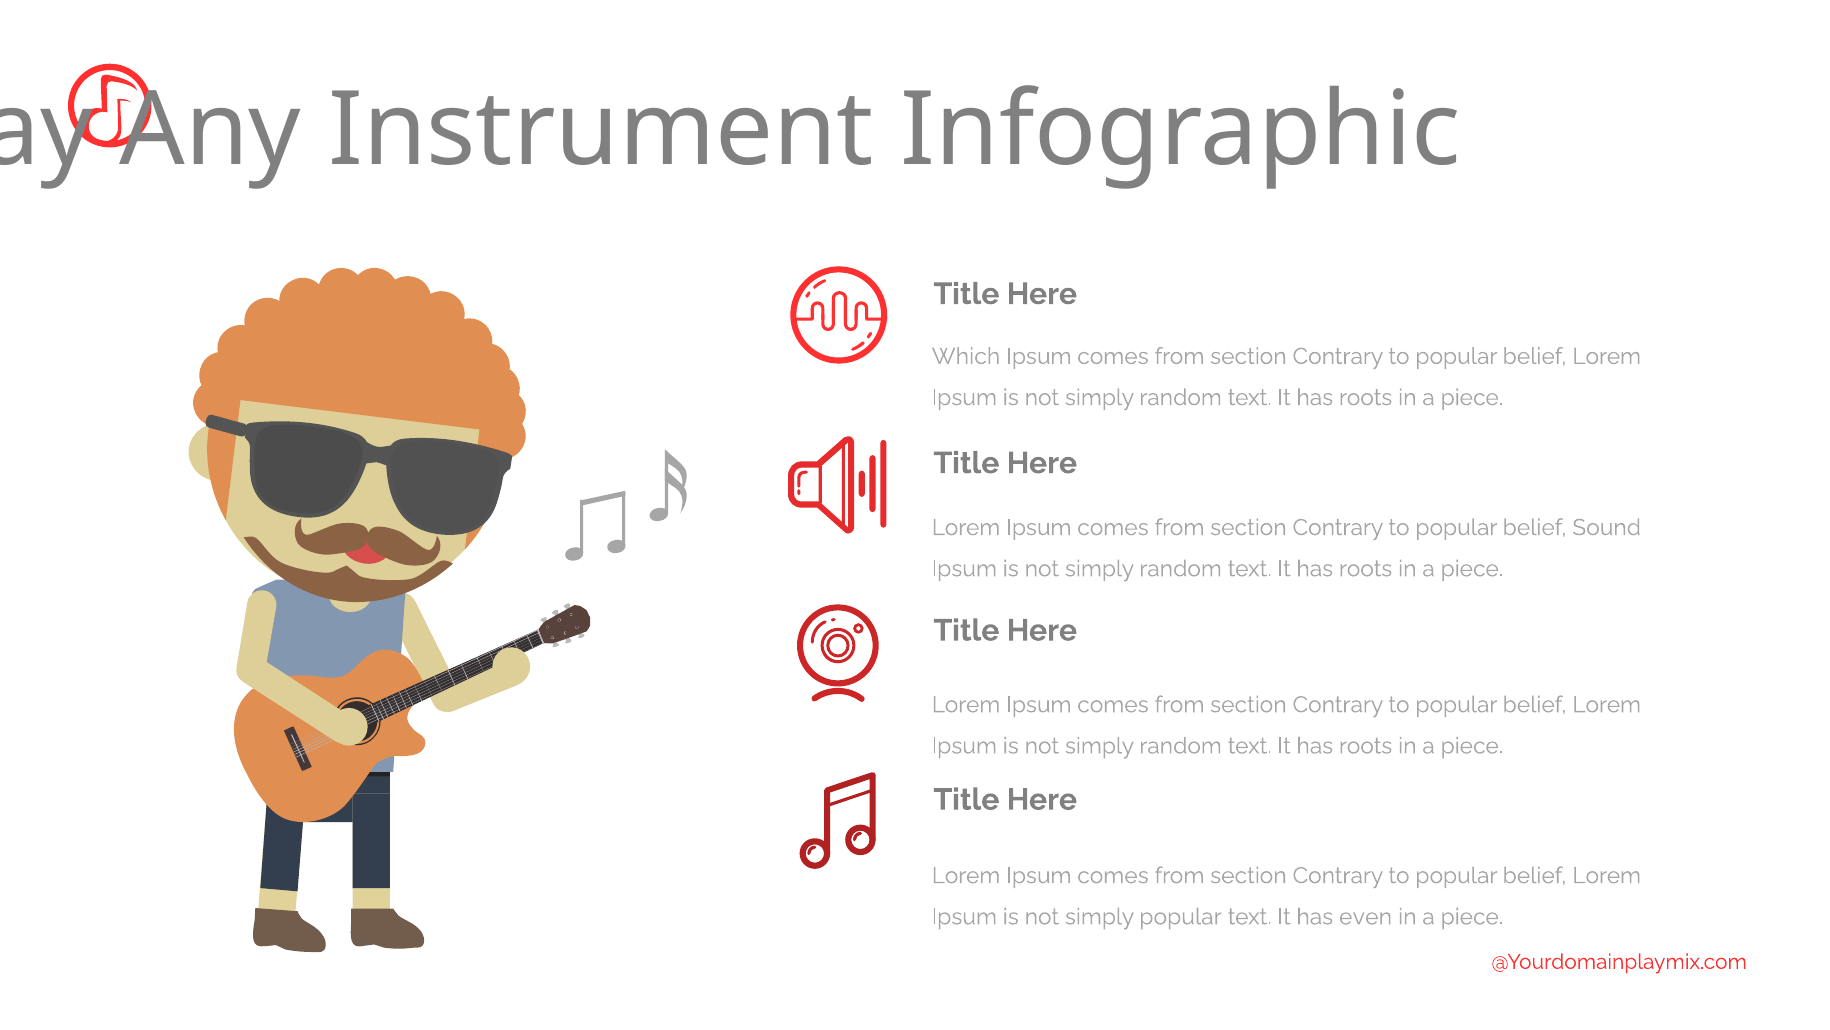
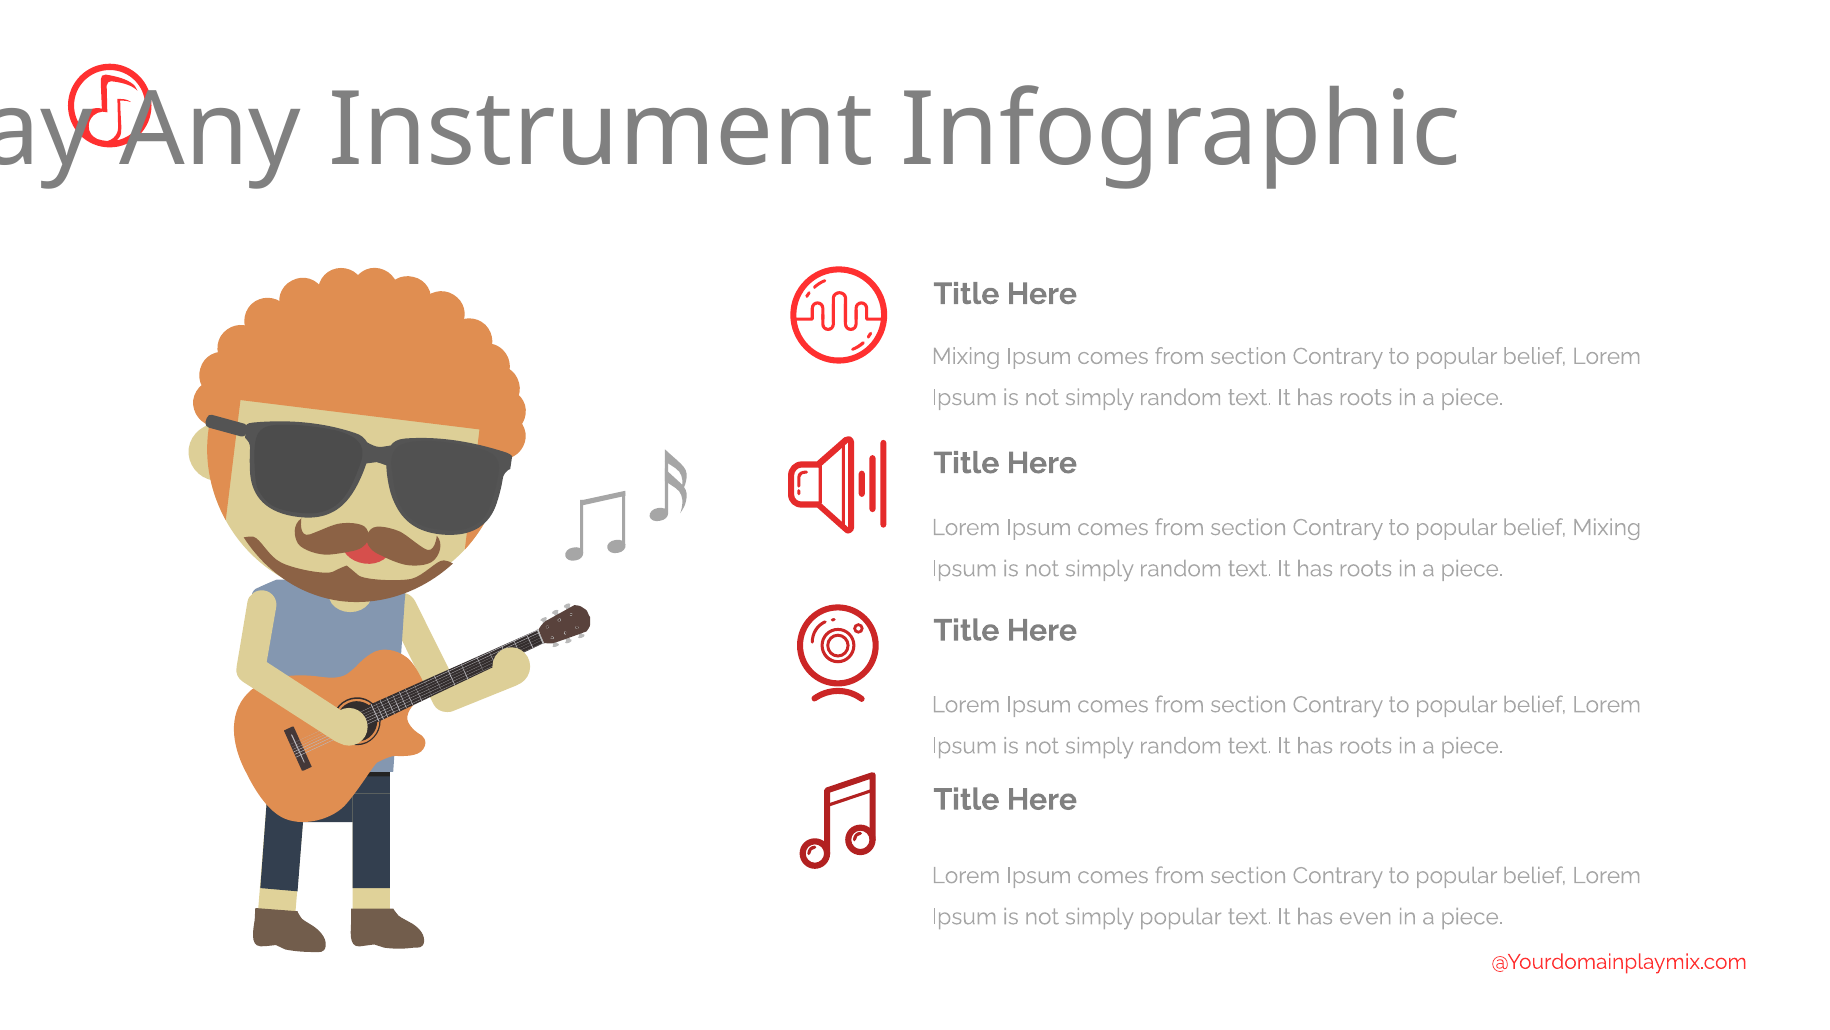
Which: Which -> Mixing (966, 356)
belief Sound: Sound -> Mixing (1607, 527)
